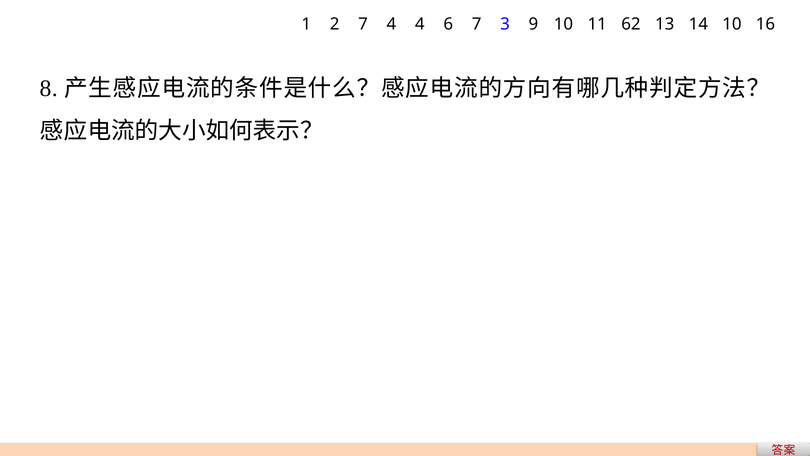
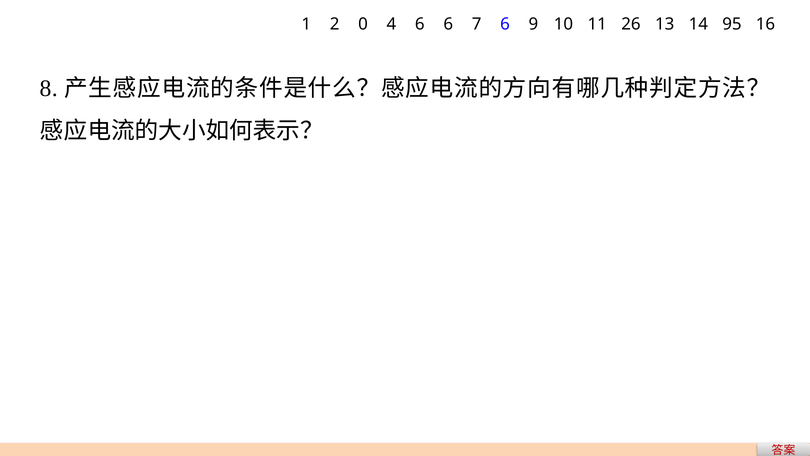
2 7: 7 -> 0 (363, 24)
4 4: 4 -> 6 (420, 24)
7 3: 3 -> 6 (505, 24)
62: 62 -> 26 (631, 24)
14 10: 10 -> 95 (732, 24)
